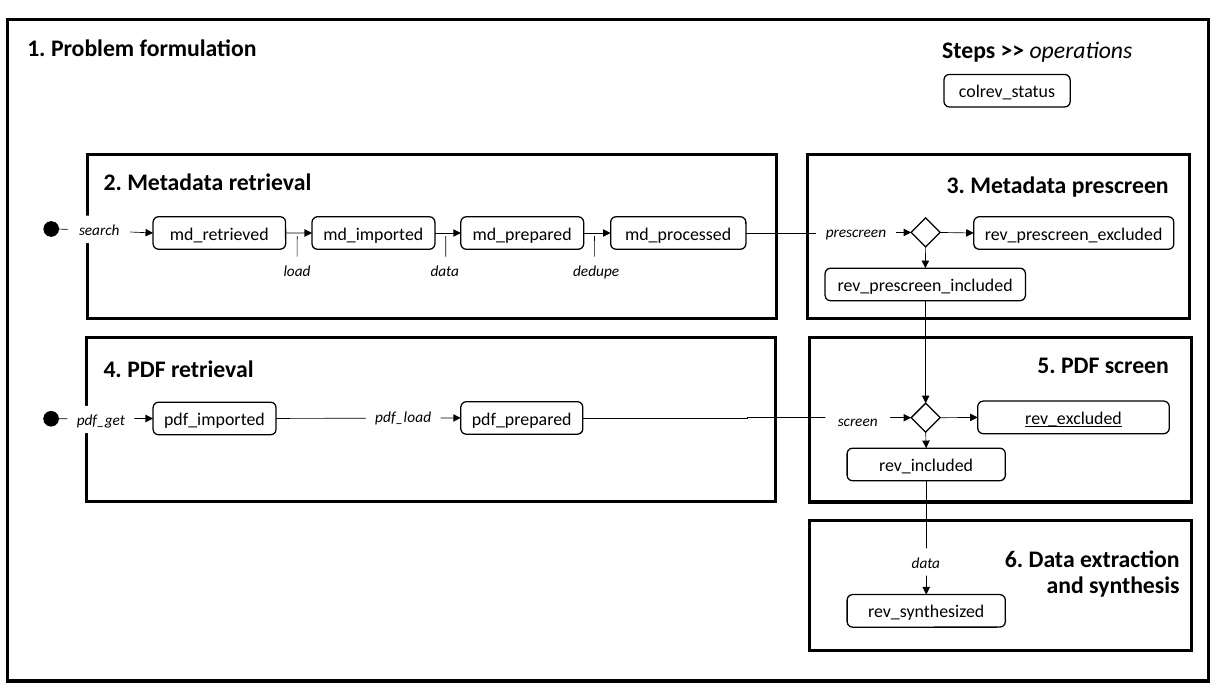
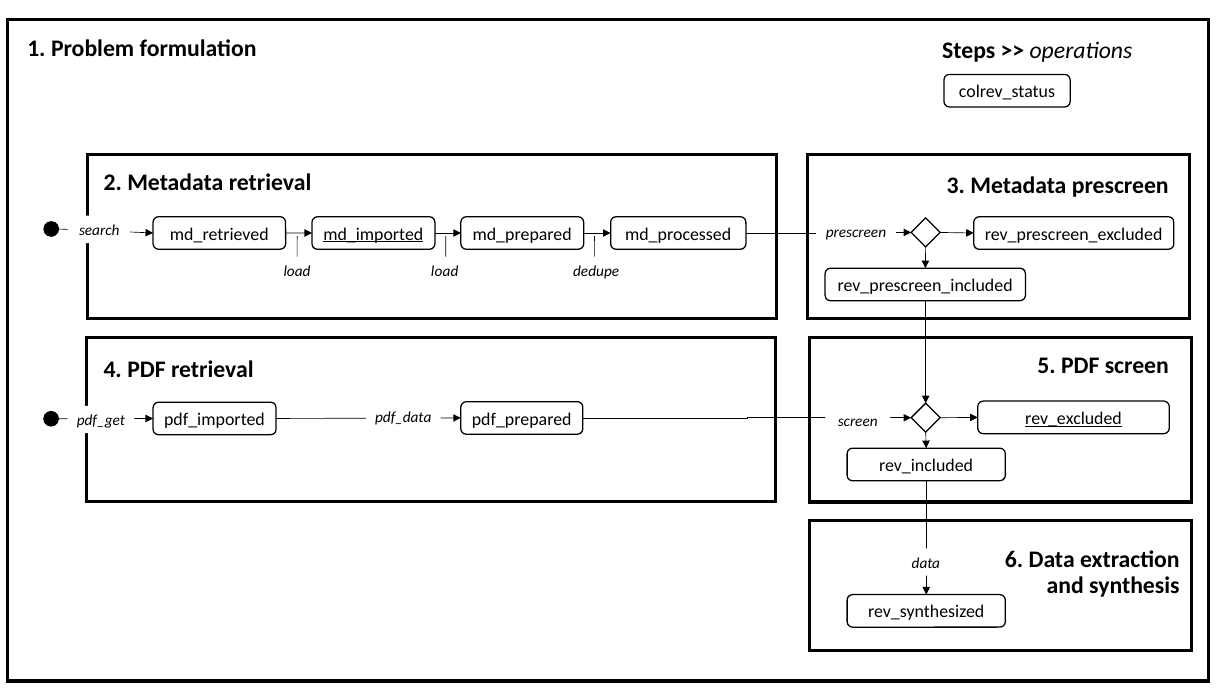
md_imported underline: none -> present (373, 234)
data: data -> load (445, 272)
pdf_load: pdf_load -> pdf_data (403, 418)
